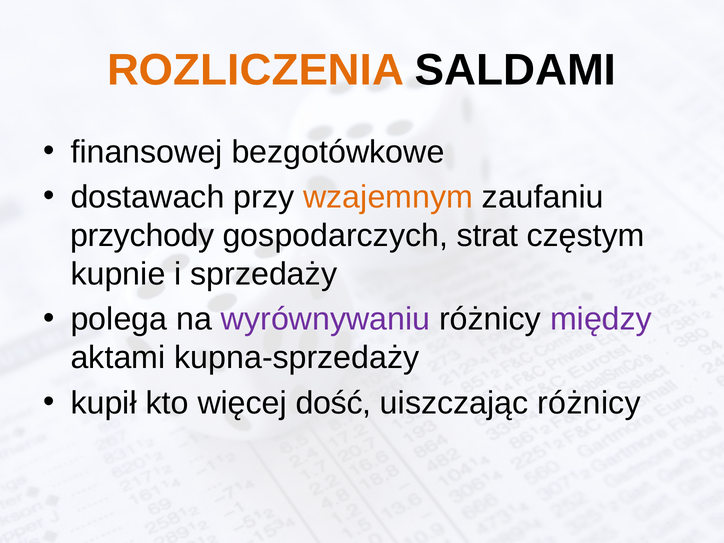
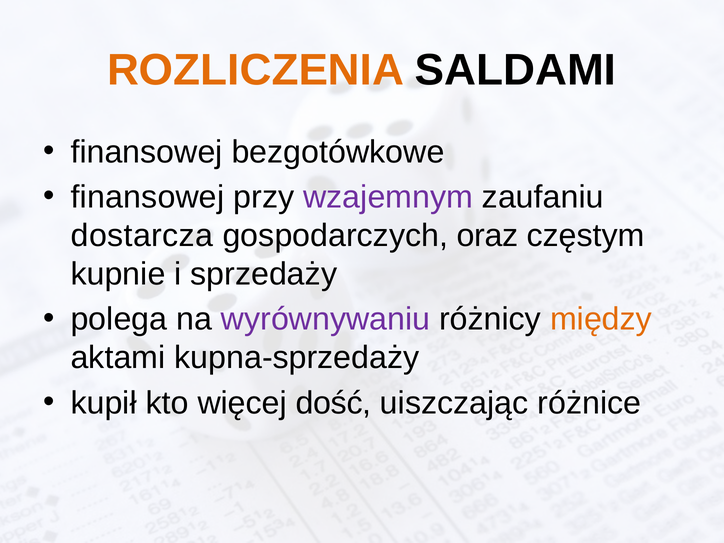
dostawach: dostawach -> finansowej (147, 197)
wzajemnym colour: orange -> purple (388, 197)
przychody: przychody -> dostarcza (142, 236)
strat: strat -> oraz (488, 236)
między colour: purple -> orange (601, 319)
uiszczając różnicy: różnicy -> różnice (589, 403)
